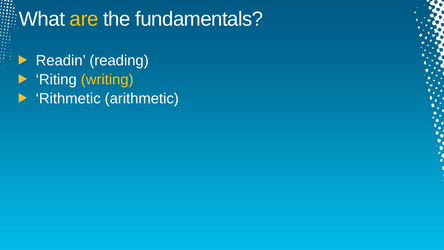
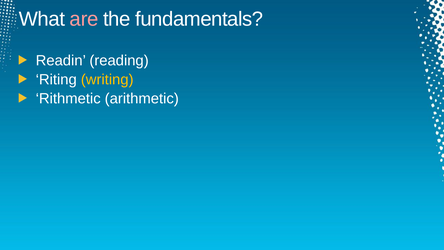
are colour: yellow -> pink (84, 19)
